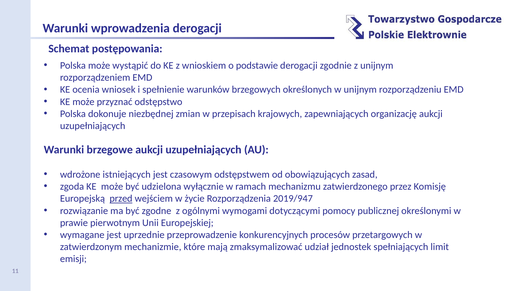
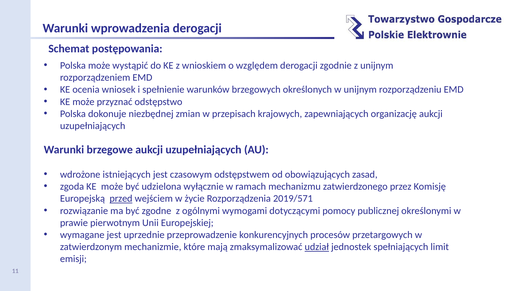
podstawie: podstawie -> względem (257, 66)
2019/947: 2019/947 -> 2019/571 (293, 199)
udział underline: none -> present (317, 247)
